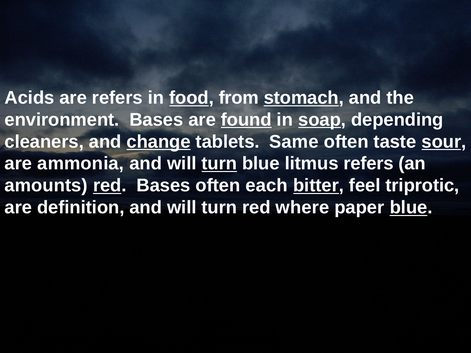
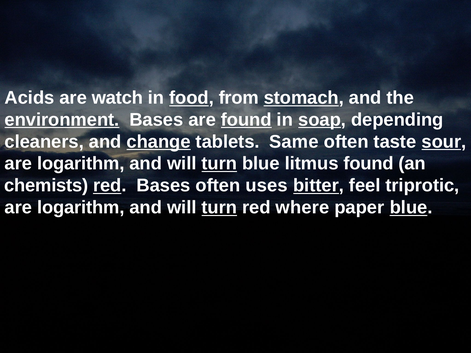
are refers: refers -> watch (117, 98)
environment underline: none -> present (62, 120)
ammonia: ammonia -> logarithm (81, 164)
litmus refers: refers -> found (369, 164)
amounts: amounts -> chemists (46, 186)
each: each -> uses (266, 186)
definition: definition -> logarithm (81, 208)
turn underline: none -> present (219, 208)
